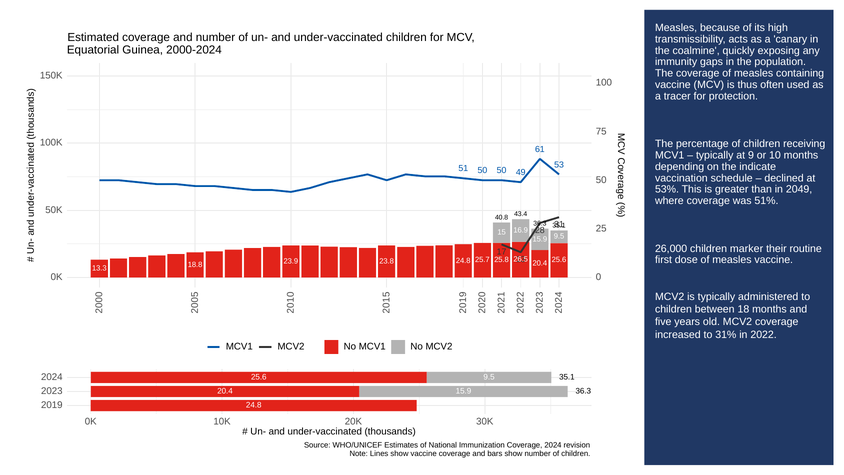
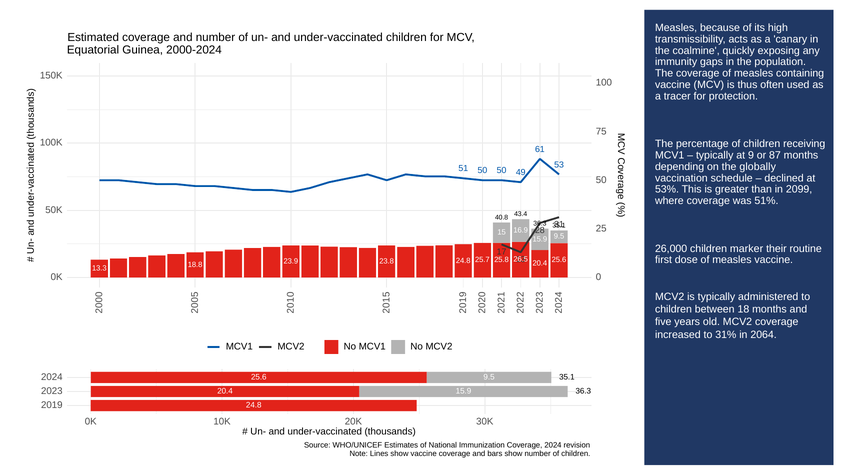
10: 10 -> 87 (775, 155)
indicate: indicate -> globally (758, 167)
2049: 2049 -> 2099 (799, 189)
2022: 2022 -> 2064 (764, 334)
